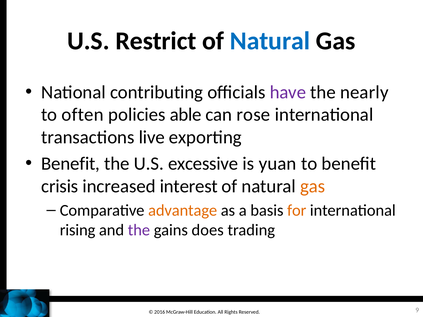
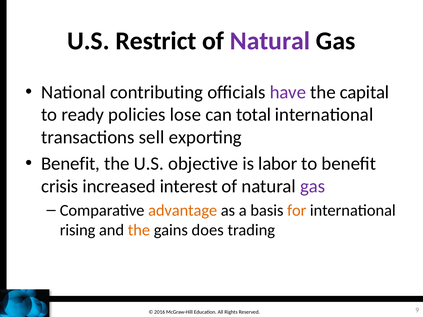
Natural colour: blue -> purple (270, 41)
nearly: nearly -> capital (365, 92)
often: often -> ready (83, 115)
able: able -> lose (186, 115)
rose: rose -> total (254, 115)
live: live -> sell (152, 137)
excessive: excessive -> objective (203, 164)
yuan: yuan -> labor (278, 164)
gas colour: orange -> purple (313, 186)
the colour: purple -> orange (139, 230)
